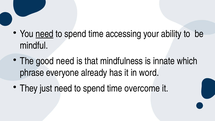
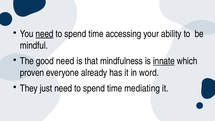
innate underline: none -> present (164, 61)
phrase: phrase -> proven (32, 73)
overcome: overcome -> mediating (142, 88)
